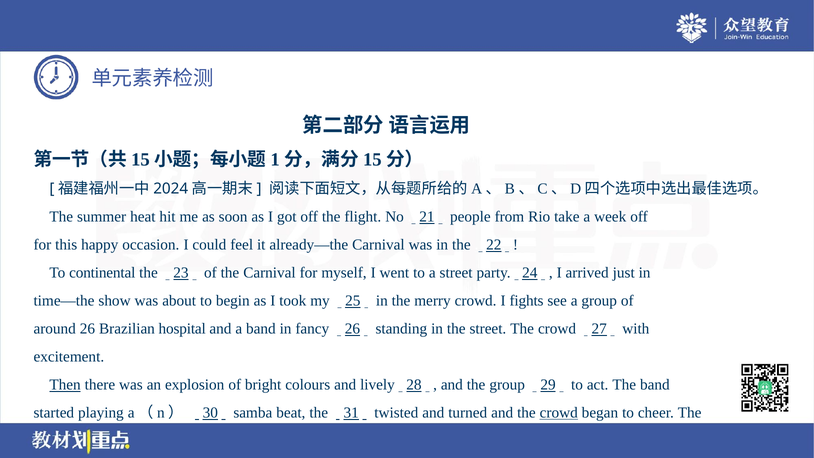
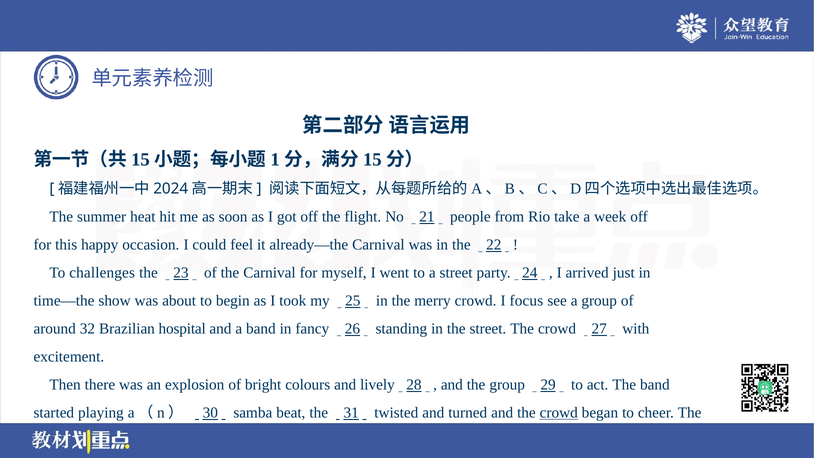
continental: continental -> challenges (102, 273)
fights: fights -> focus (526, 301)
around 26: 26 -> 32 (87, 329)
Then underline: present -> none (65, 385)
